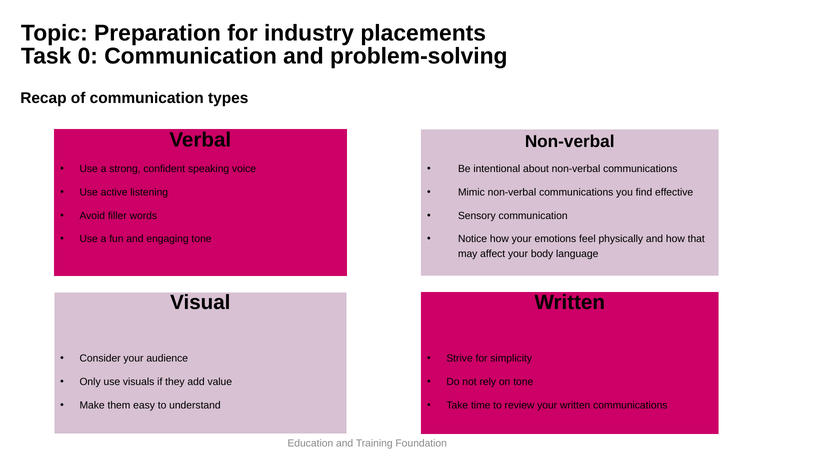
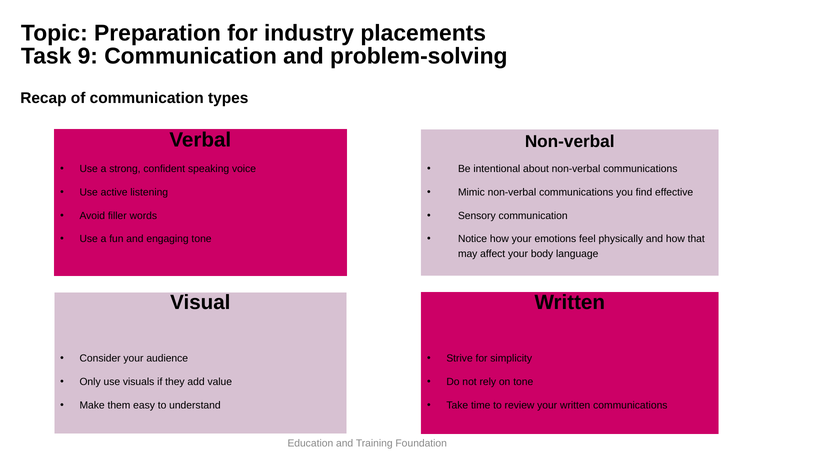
0: 0 -> 9 (88, 56)
